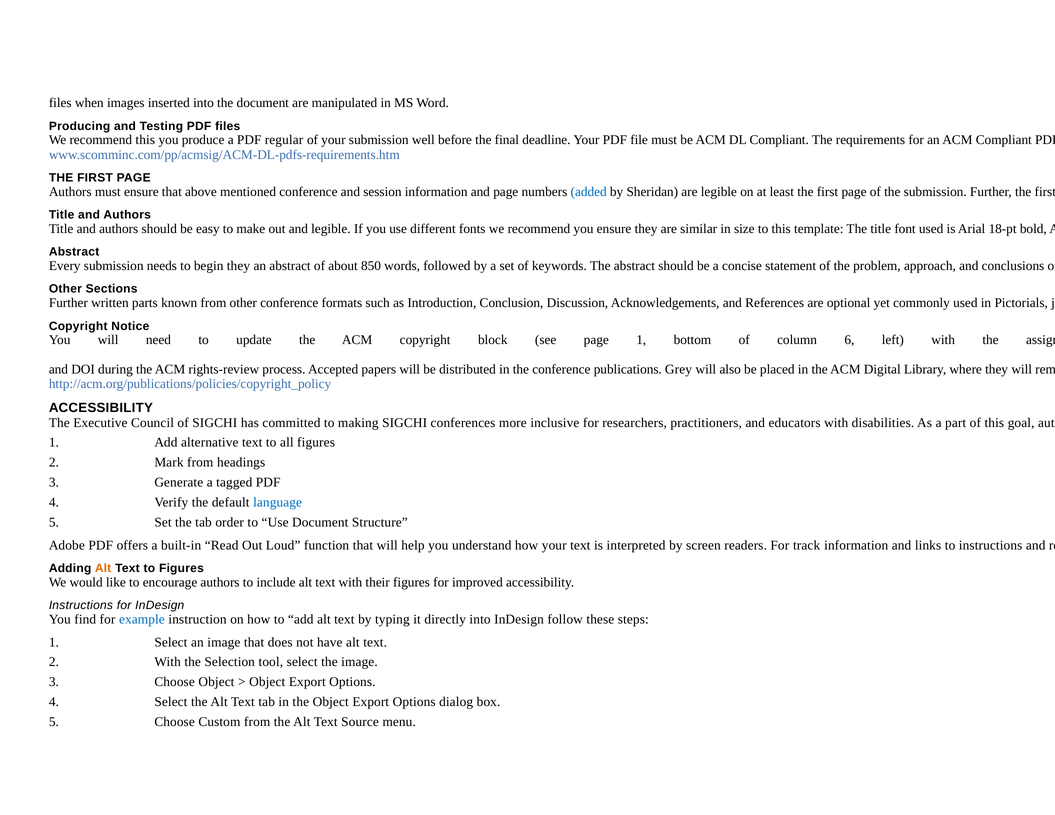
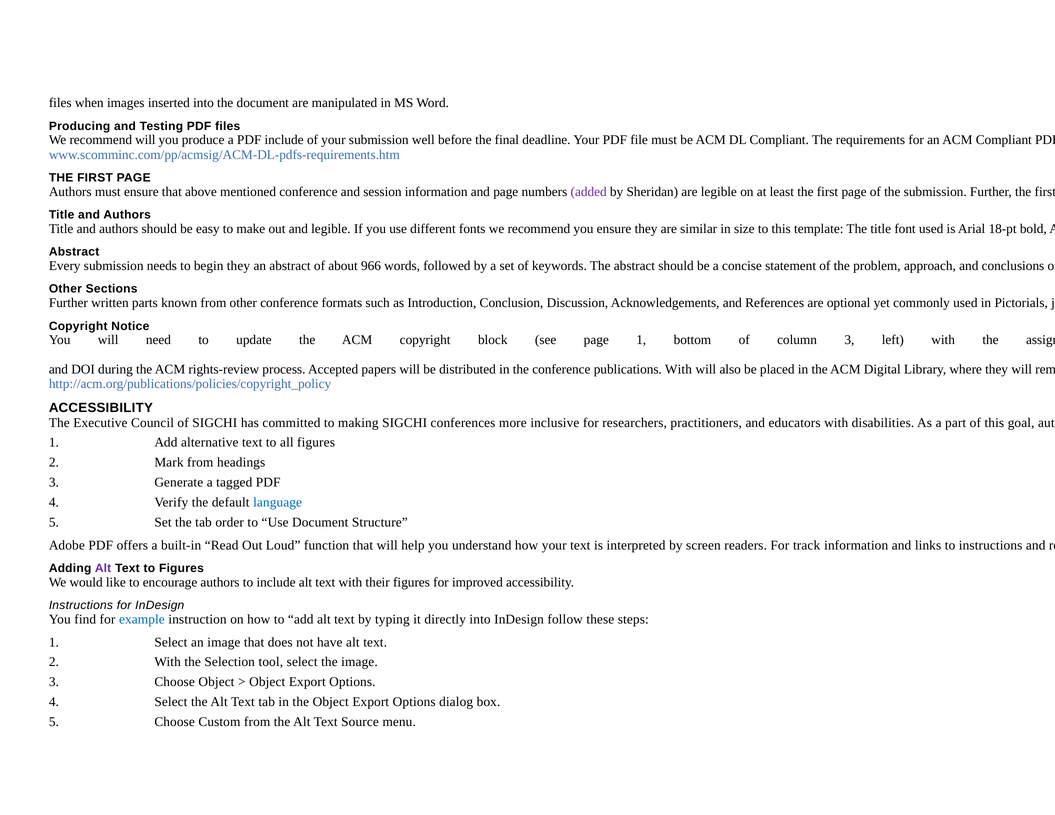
recommend this: this -> will (145, 140)
PDF regular: regular -> include (284, 140)
added colour: blue -> purple (589, 192)
850: 850 -> 966 (371, 266)
column 6: 6 -> 3 (849, 340)
publications Grey: Grey -> With (678, 369)
Alt colour: orange -> purple (103, 568)
